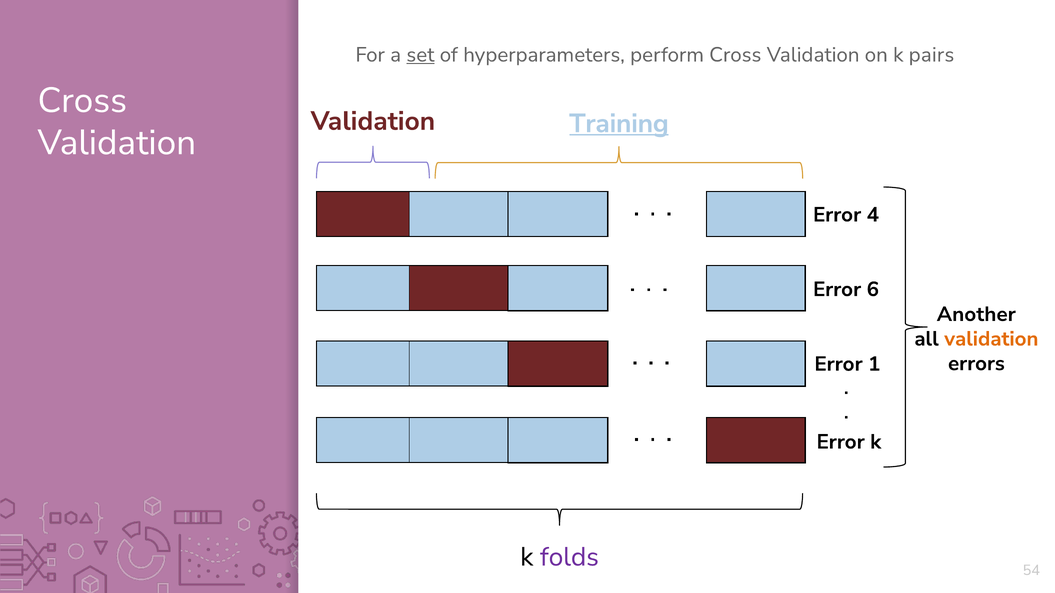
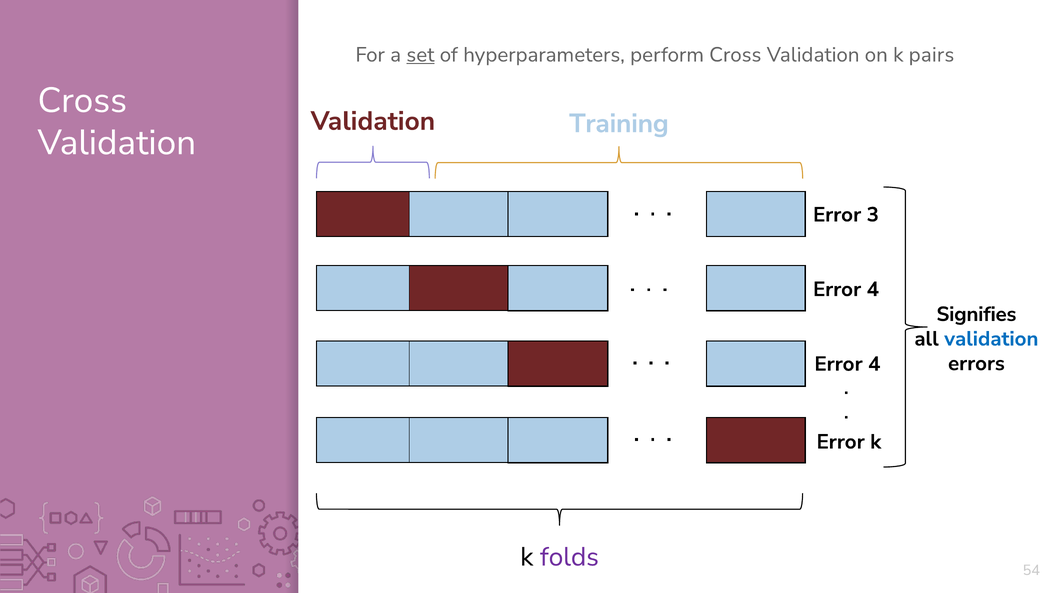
Training underline: present -> none (619, 124)
4: 4 -> 3 (873, 215)
6: 6 -> 4 (873, 290)
Another: Another -> Signifies (976, 314)
validation colour: orange -> blue (991, 339)
1: 1 -> 4 (874, 364)
